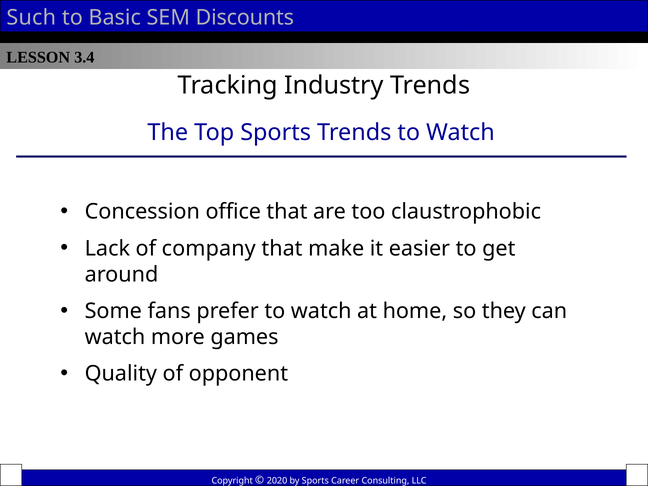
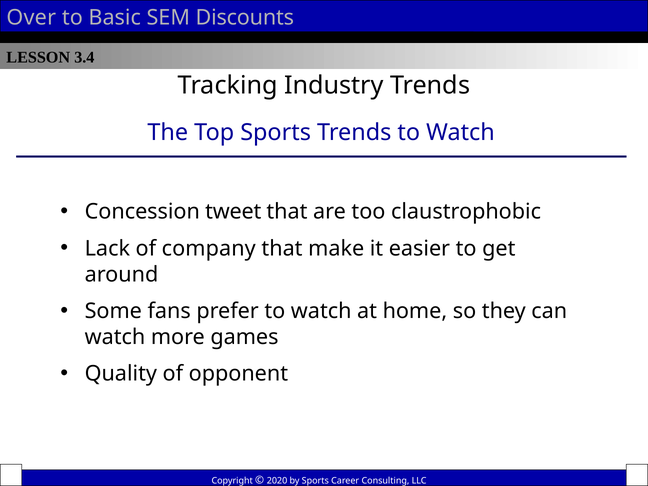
Such: Such -> Over (31, 18)
office: office -> tweet (233, 212)
